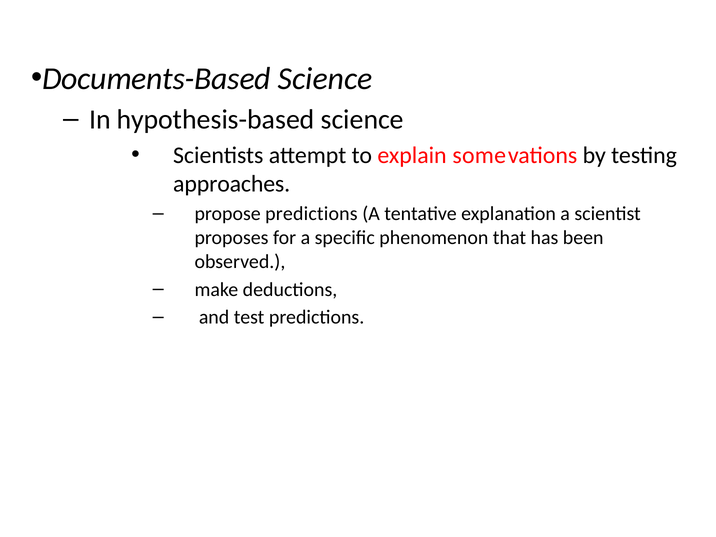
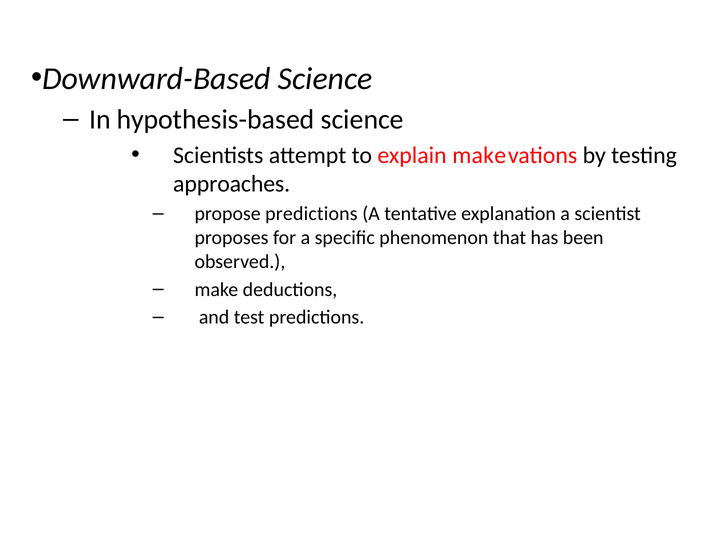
Documents-Based: Documents-Based -> Downward-Based (156, 79)
explain some: some -> make (479, 155)
